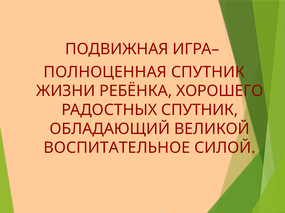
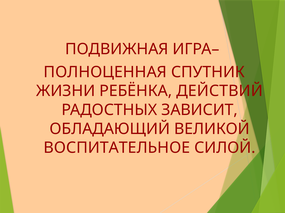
ХОРОШЕГО: ХОРОШЕГО -> ДЕЙСТВИЙ (220, 91)
РАДОСТНЫХ СПУТНИК: СПУТНИК -> ЗАВИСИТ (200, 110)
